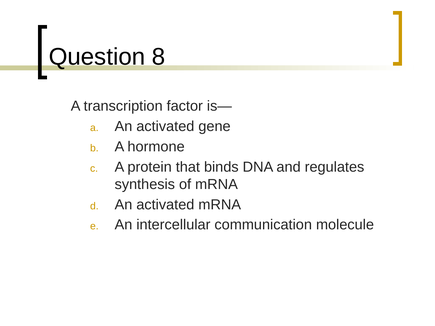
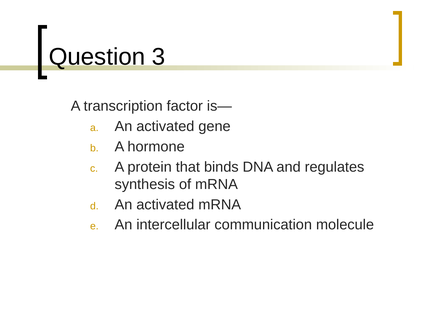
8: 8 -> 3 (159, 57)
